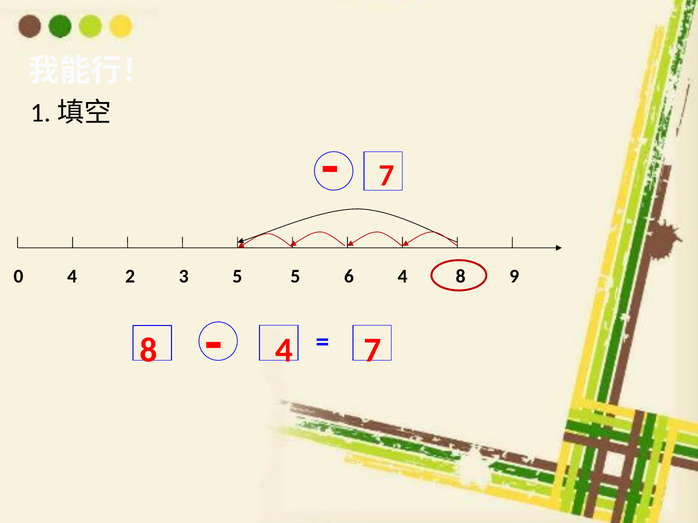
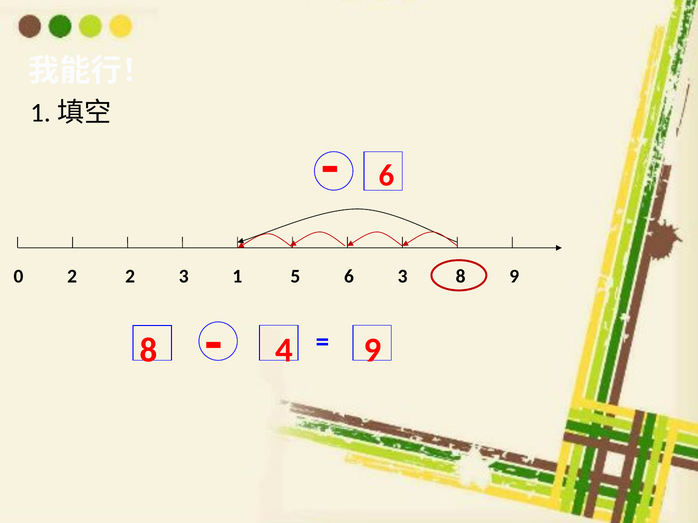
7: 7 -> 6 (386, 176)
0 4: 4 -> 2 (72, 277)
3 5: 5 -> 1 (237, 277)
6 4: 4 -> 3 (403, 277)
4 7: 7 -> 9 (372, 350)
